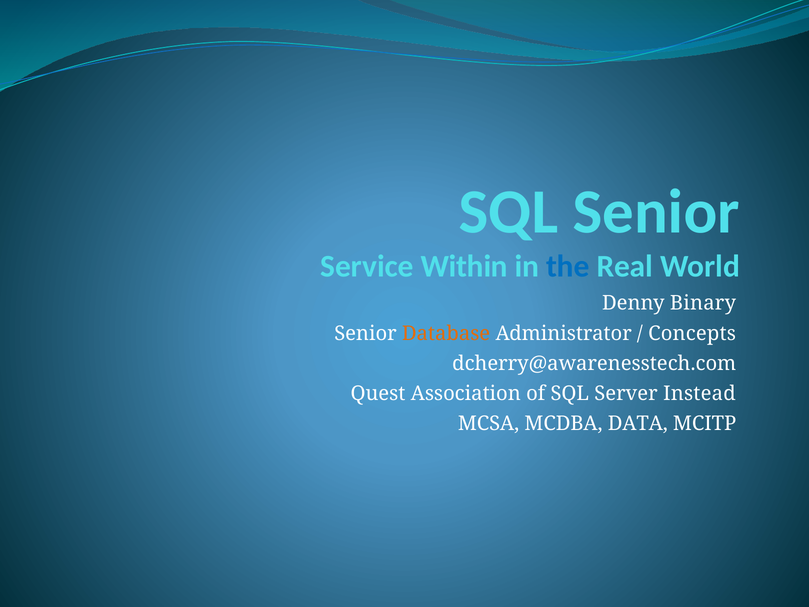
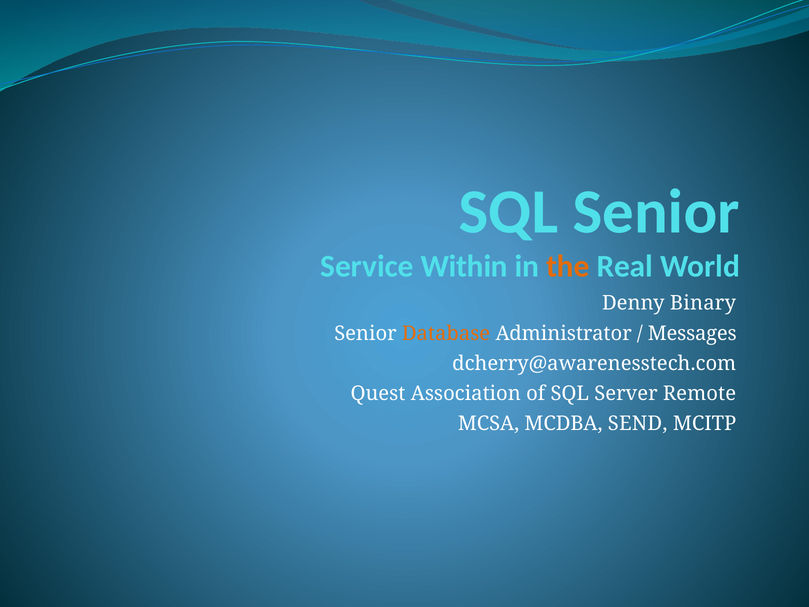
the colour: blue -> orange (568, 266)
Concepts: Concepts -> Messages (692, 333)
Instead: Instead -> Remote (699, 393)
DATA: DATA -> SEND (638, 424)
